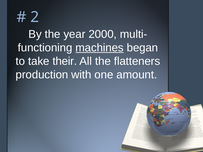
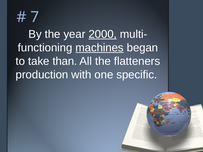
2: 2 -> 7 (35, 17)
2000 underline: none -> present (103, 34)
their: their -> than (65, 61)
amount: amount -> specific (137, 75)
